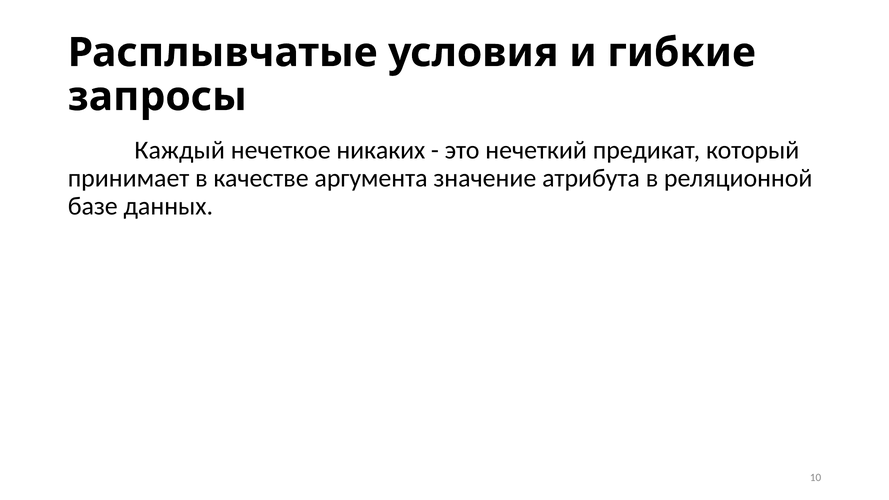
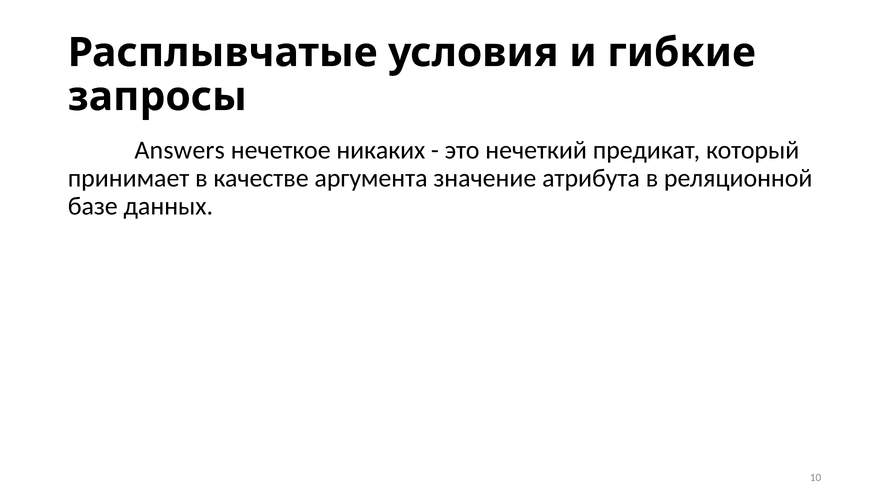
Каждый: Каждый -> Answers (180, 150)
